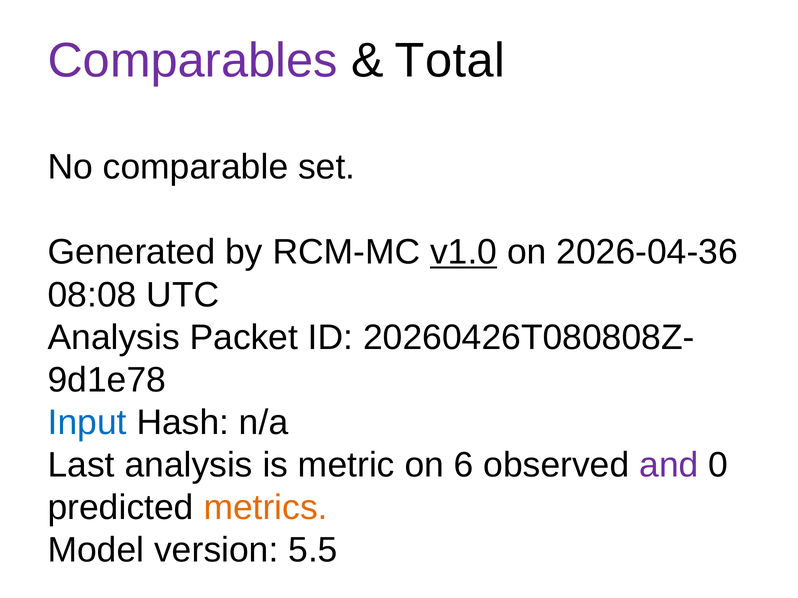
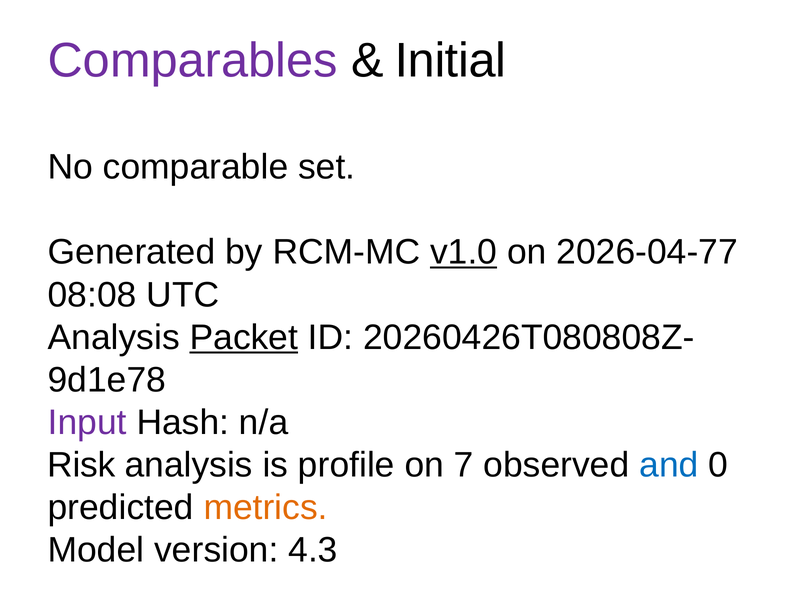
Total: Total -> Initial (450, 61)
2026-04-36: 2026-04-36 -> 2026-04-77 (647, 252)
Packet underline: none -> present (244, 338)
Input colour: blue -> purple (87, 423)
Last: Last -> Risk (81, 465)
metric: metric -> profile (346, 465)
6: 6 -> 7 (464, 465)
and colour: purple -> blue (669, 465)
5.5: 5.5 -> 4.3 (313, 550)
